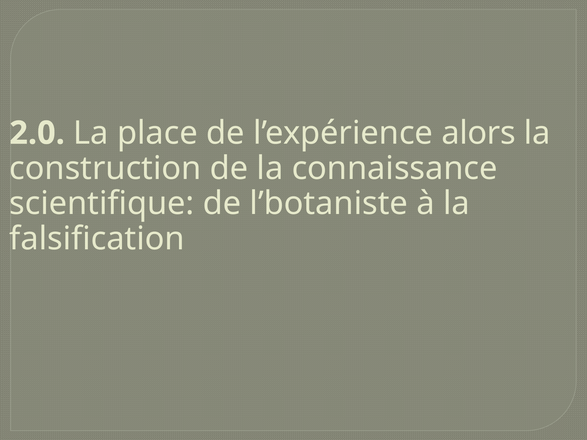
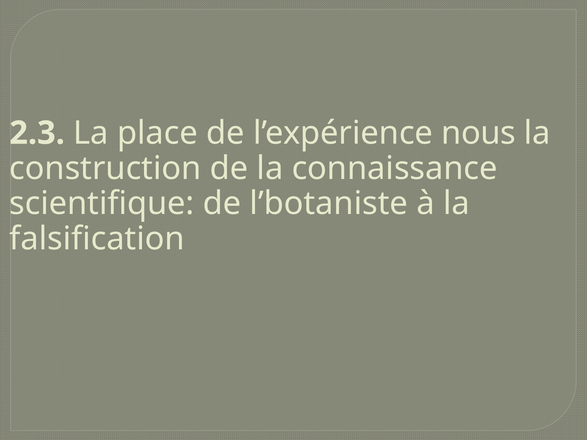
2.0: 2.0 -> 2.3 (37, 133)
alors: alors -> nous (479, 133)
